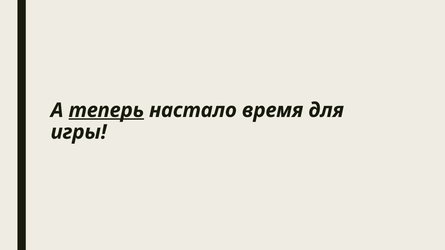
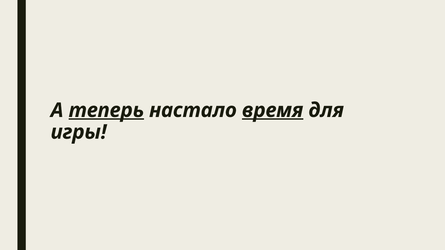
время underline: none -> present (273, 110)
